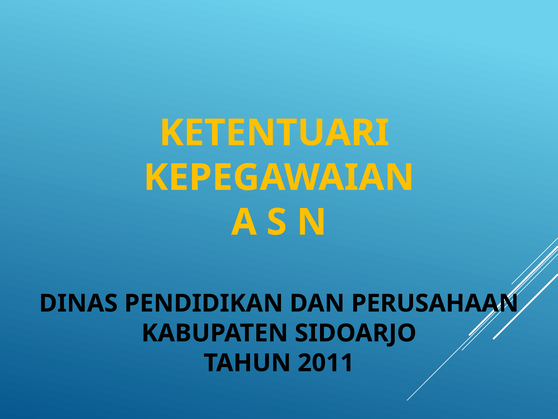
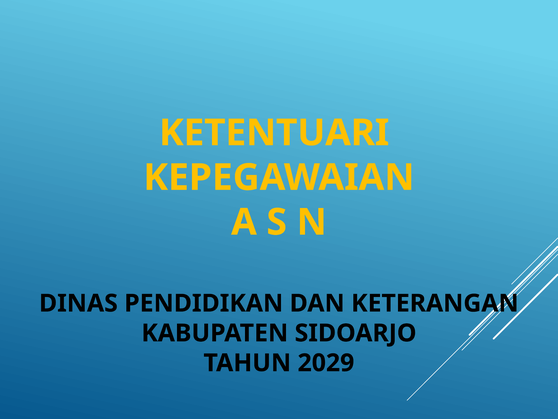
PERUSAHAAN: PERUSAHAAN -> KETERANGAN (435, 303)
2011: 2011 -> 2029 (326, 363)
